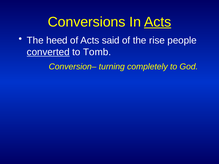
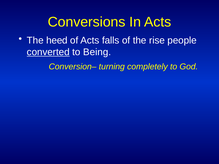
Acts underline: present -> none (158, 22)
said: said -> falls (111, 40)
Tomb: Tomb -> Being (97, 52)
